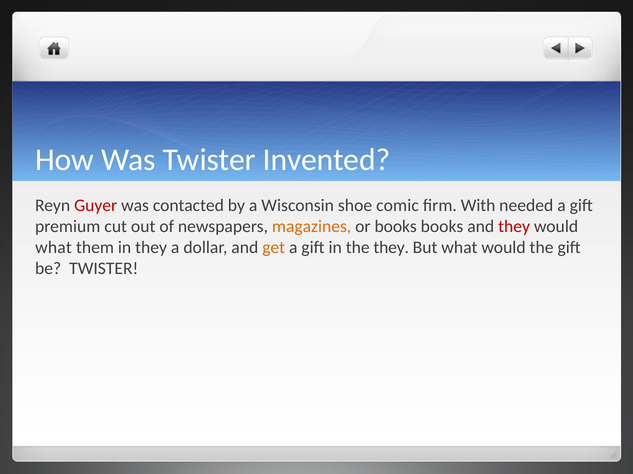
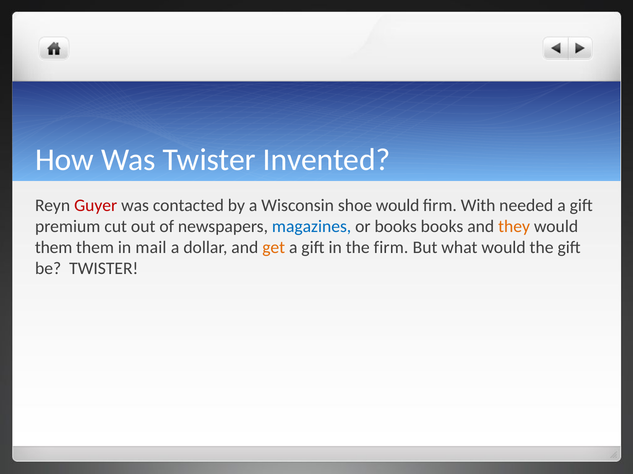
shoe comic: comic -> would (398, 206)
magazines colour: orange -> blue (312, 227)
they colour: red -> orange (514, 227)
what: what -> them (54, 248)
in they: they -> mail (151, 248)
the they: they -> firm (391, 248)
